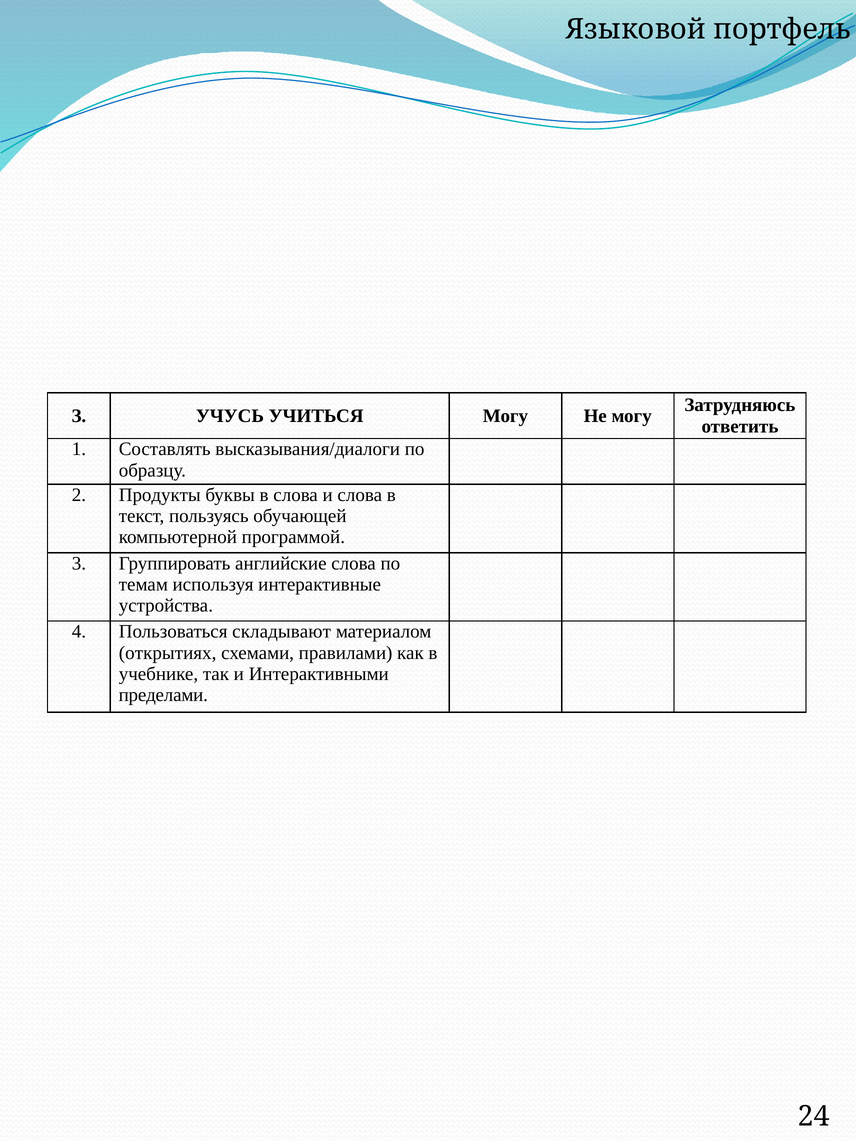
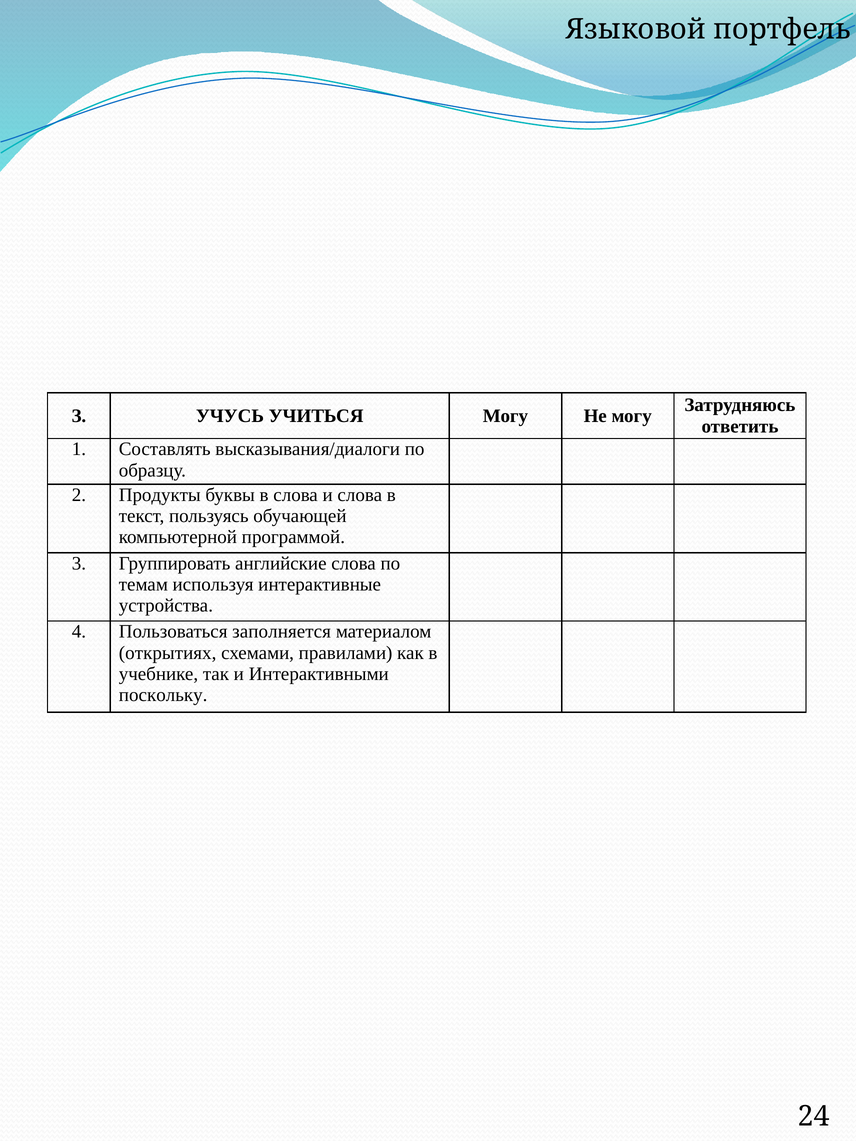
складывают: складывают -> заполняется (282, 632)
пределами: пределами -> поскольку (163, 695)
